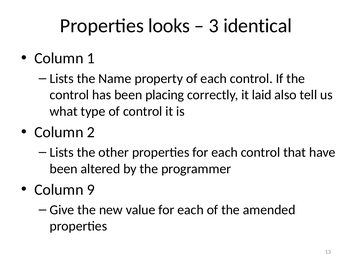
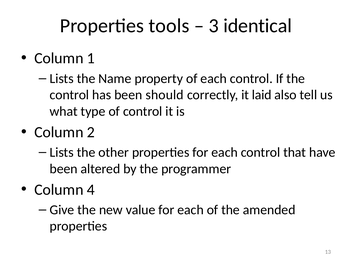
looks: looks -> tools (169, 26)
placing: placing -> should (165, 95)
9: 9 -> 4 (91, 190)
